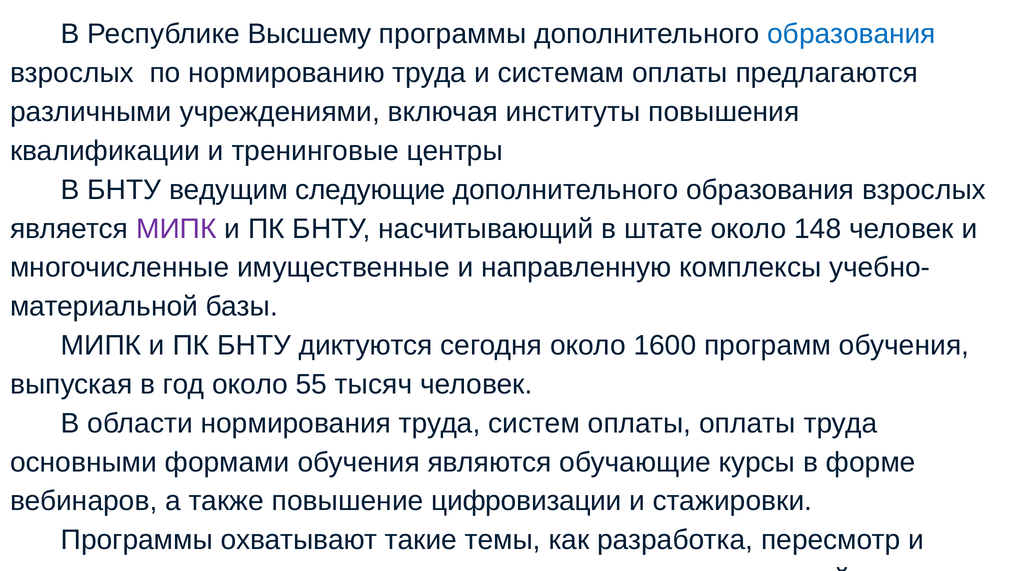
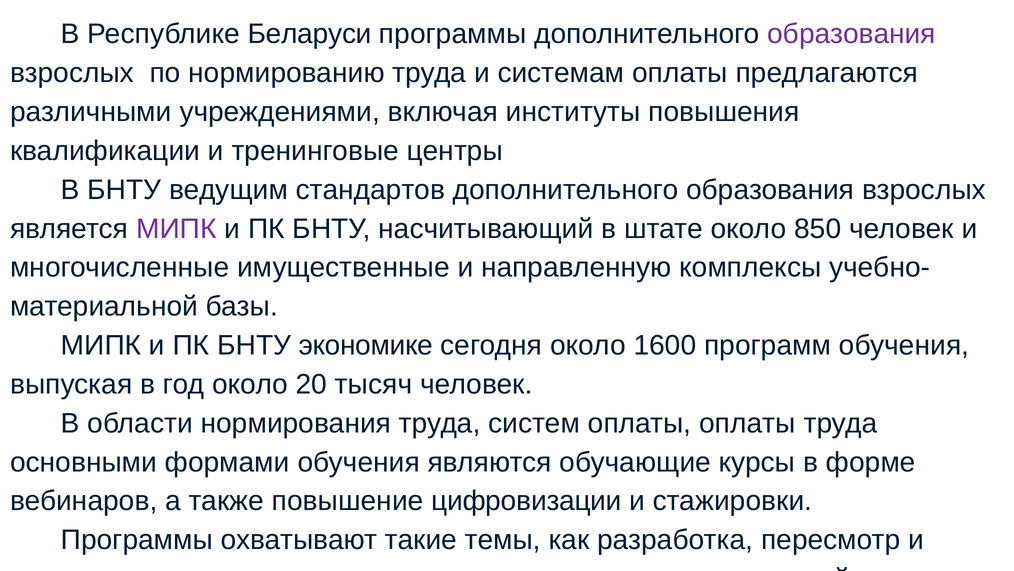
Высшему: Высшему -> Беларуси (310, 34)
образования colour: blue -> purple (851, 34)
следующие: следующие -> стандартов (370, 190)
148: 148 -> 850 (818, 228)
БНТУ диктуются: диктуются -> экономике (366, 345)
55: 55 -> 20 (311, 384)
